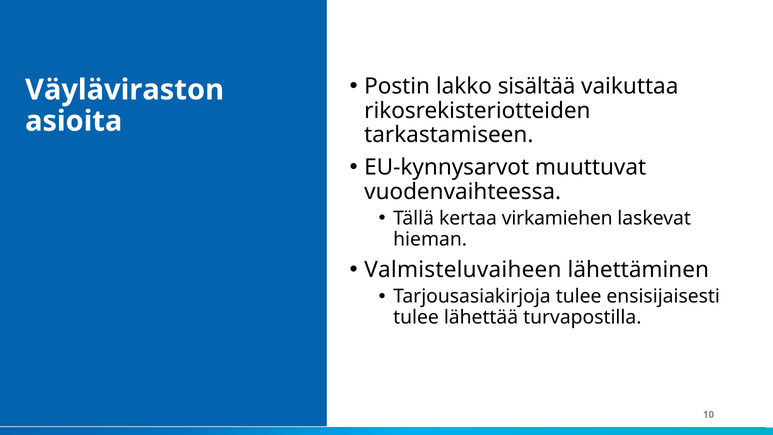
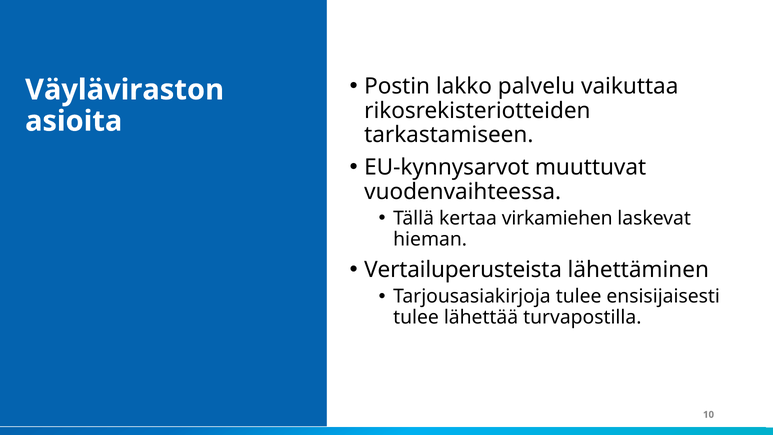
sisältää: sisältää -> palvelu (536, 86)
Valmisteluvaiheen: Valmisteluvaiheen -> Vertailuperusteista (463, 270)
